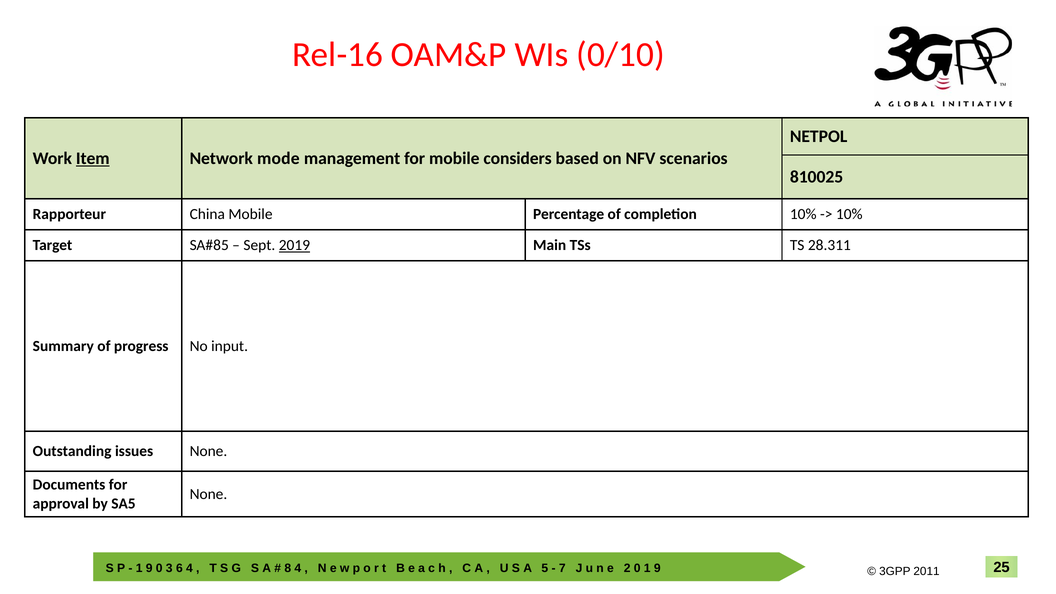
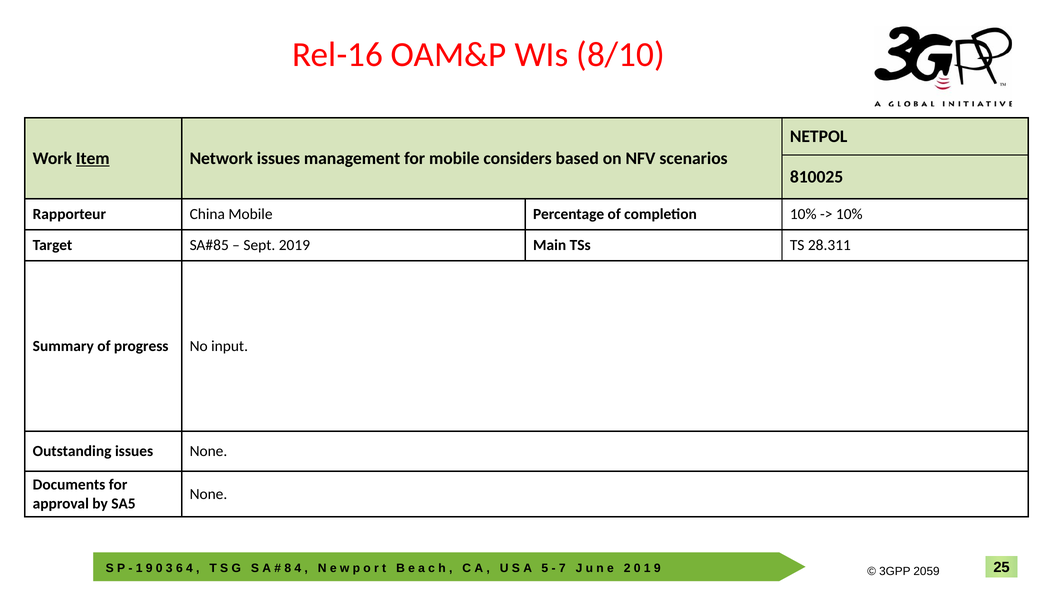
0/10: 0/10 -> 8/10 (621, 55)
Network mode: mode -> issues (278, 158)
2019 underline: present -> none (294, 245)
2011: 2011 -> 2059 (927, 571)
